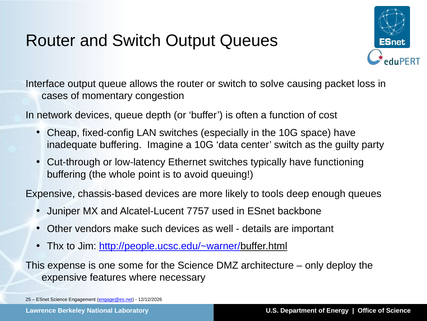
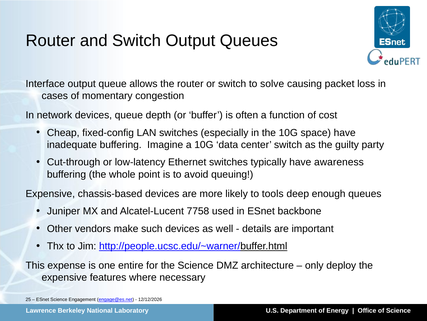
functioning: functioning -> awareness (339, 162)
7757: 7757 -> 7758 (198, 211)
some: some -> entire (131, 265)
